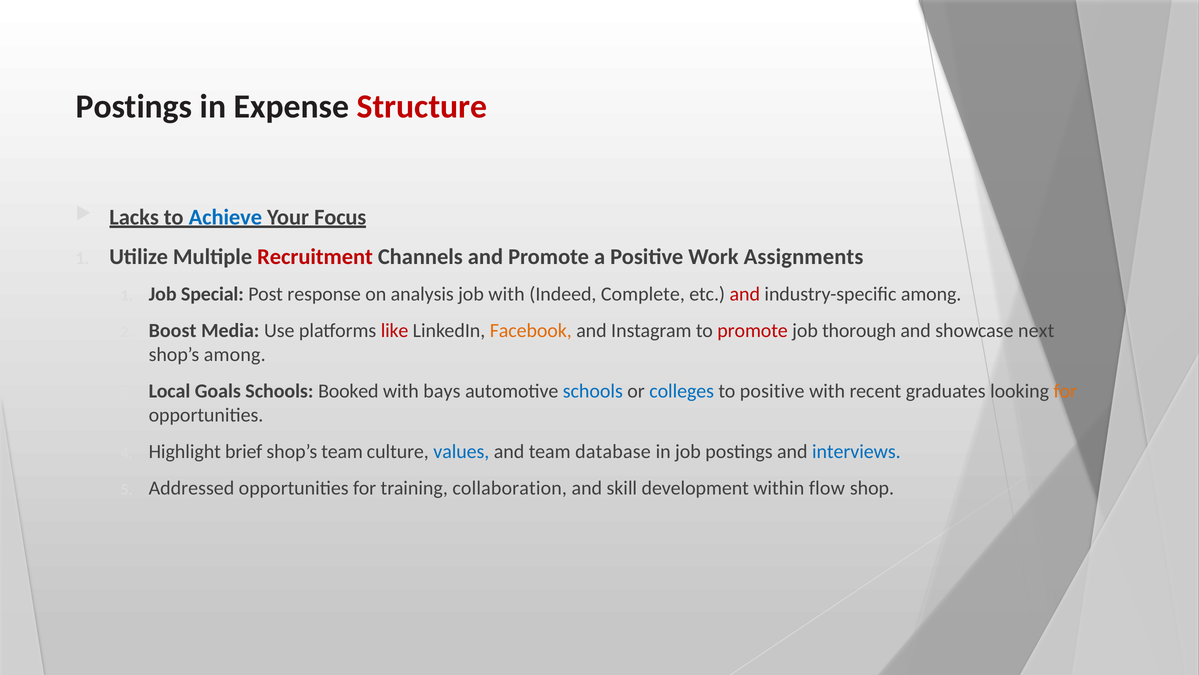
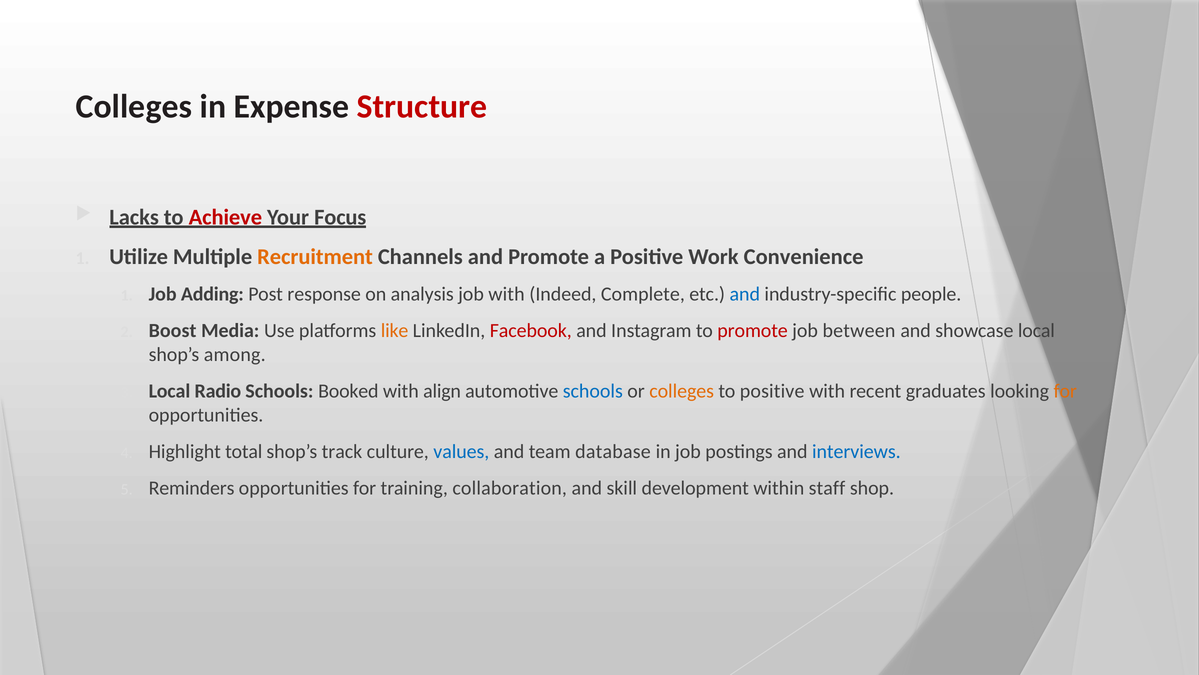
Postings: Postings -> Colleges (134, 107)
Achieve colour: blue -> red (225, 217)
Recruitment colour: red -> orange (315, 256)
Assignments: Assignments -> Convenience (804, 256)
Special: Special -> Adding (212, 294)
and colour: red -> blue (745, 294)
industry-specific among: among -> people (931, 294)
like colour: red -> orange (395, 331)
Facebook colour: orange -> red (531, 331)
thorough: thorough -> between (859, 331)
showcase next: next -> local (1036, 331)
Goals: Goals -> Radio (218, 391)
bays: bays -> align (442, 391)
colleges colour: blue -> orange (682, 391)
brief: brief -> total (244, 451)
shop’s team: team -> track (342, 451)
Addressed: Addressed -> Reminders (192, 488)
flow: flow -> staff (827, 488)
